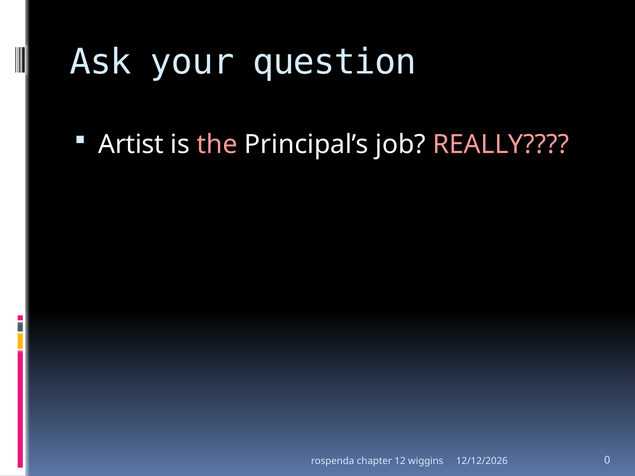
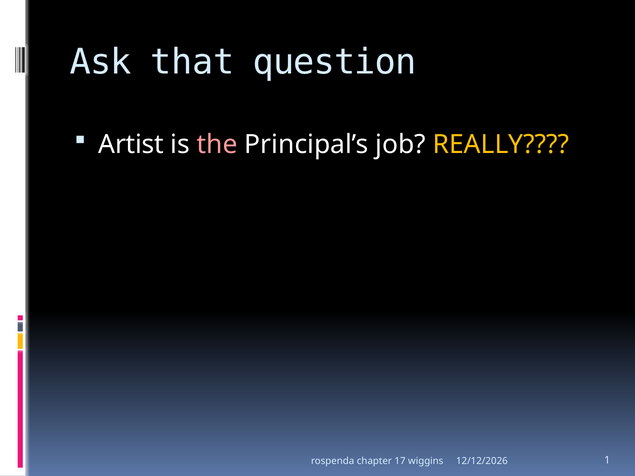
your: your -> that (192, 62)
REALLY colour: pink -> yellow (501, 145)
12: 12 -> 17 (400, 461)
0: 0 -> 1 (607, 460)
